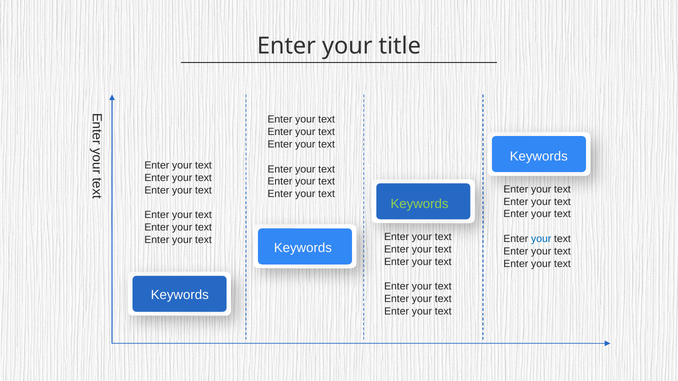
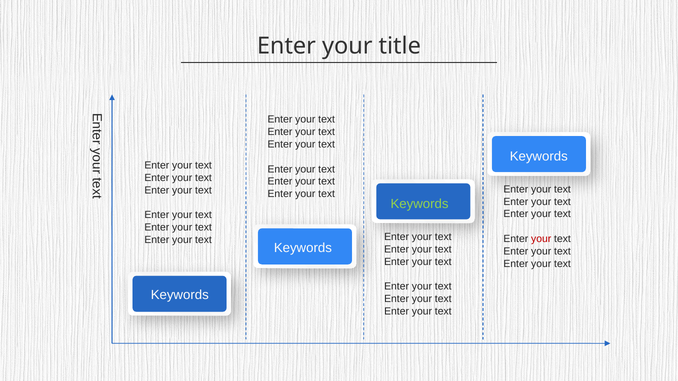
your colour: blue -> red (541, 239)
